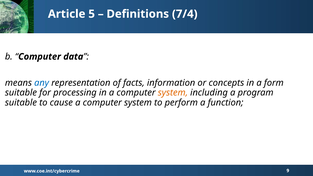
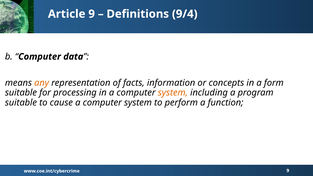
Article 5: 5 -> 9 (92, 14)
7/4: 7/4 -> 9/4 (185, 14)
any colour: blue -> orange (42, 83)
